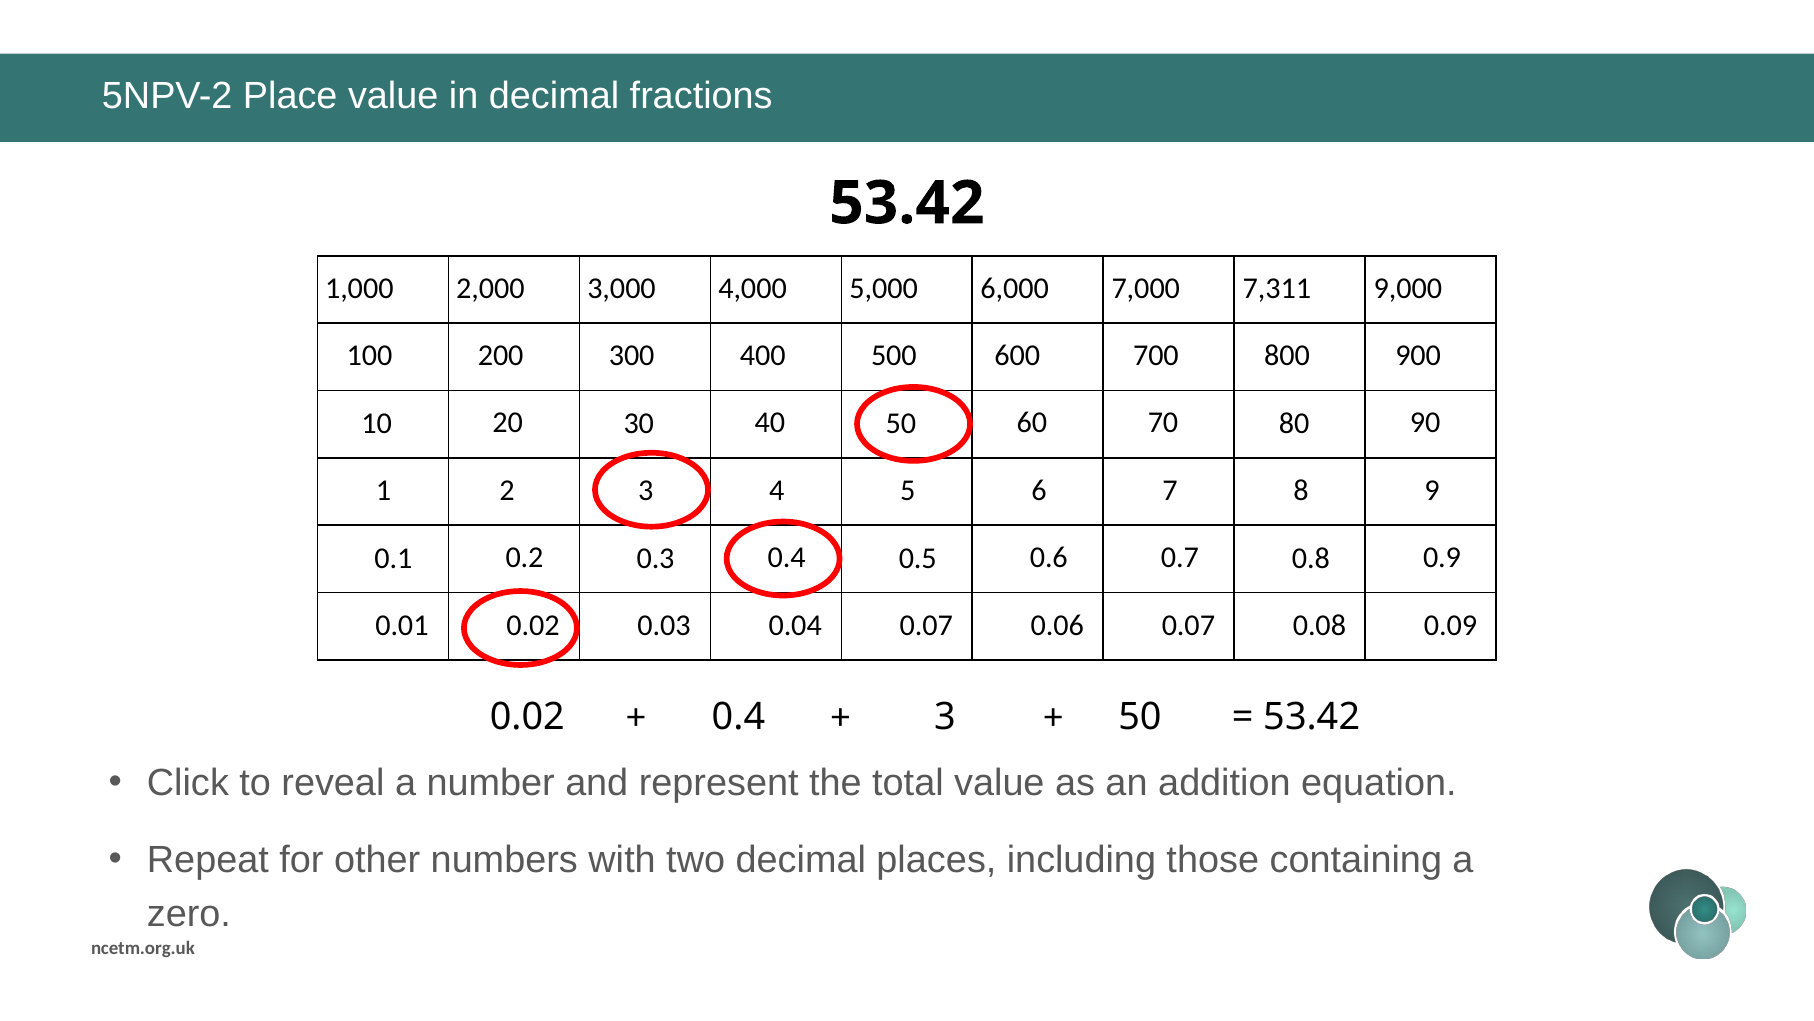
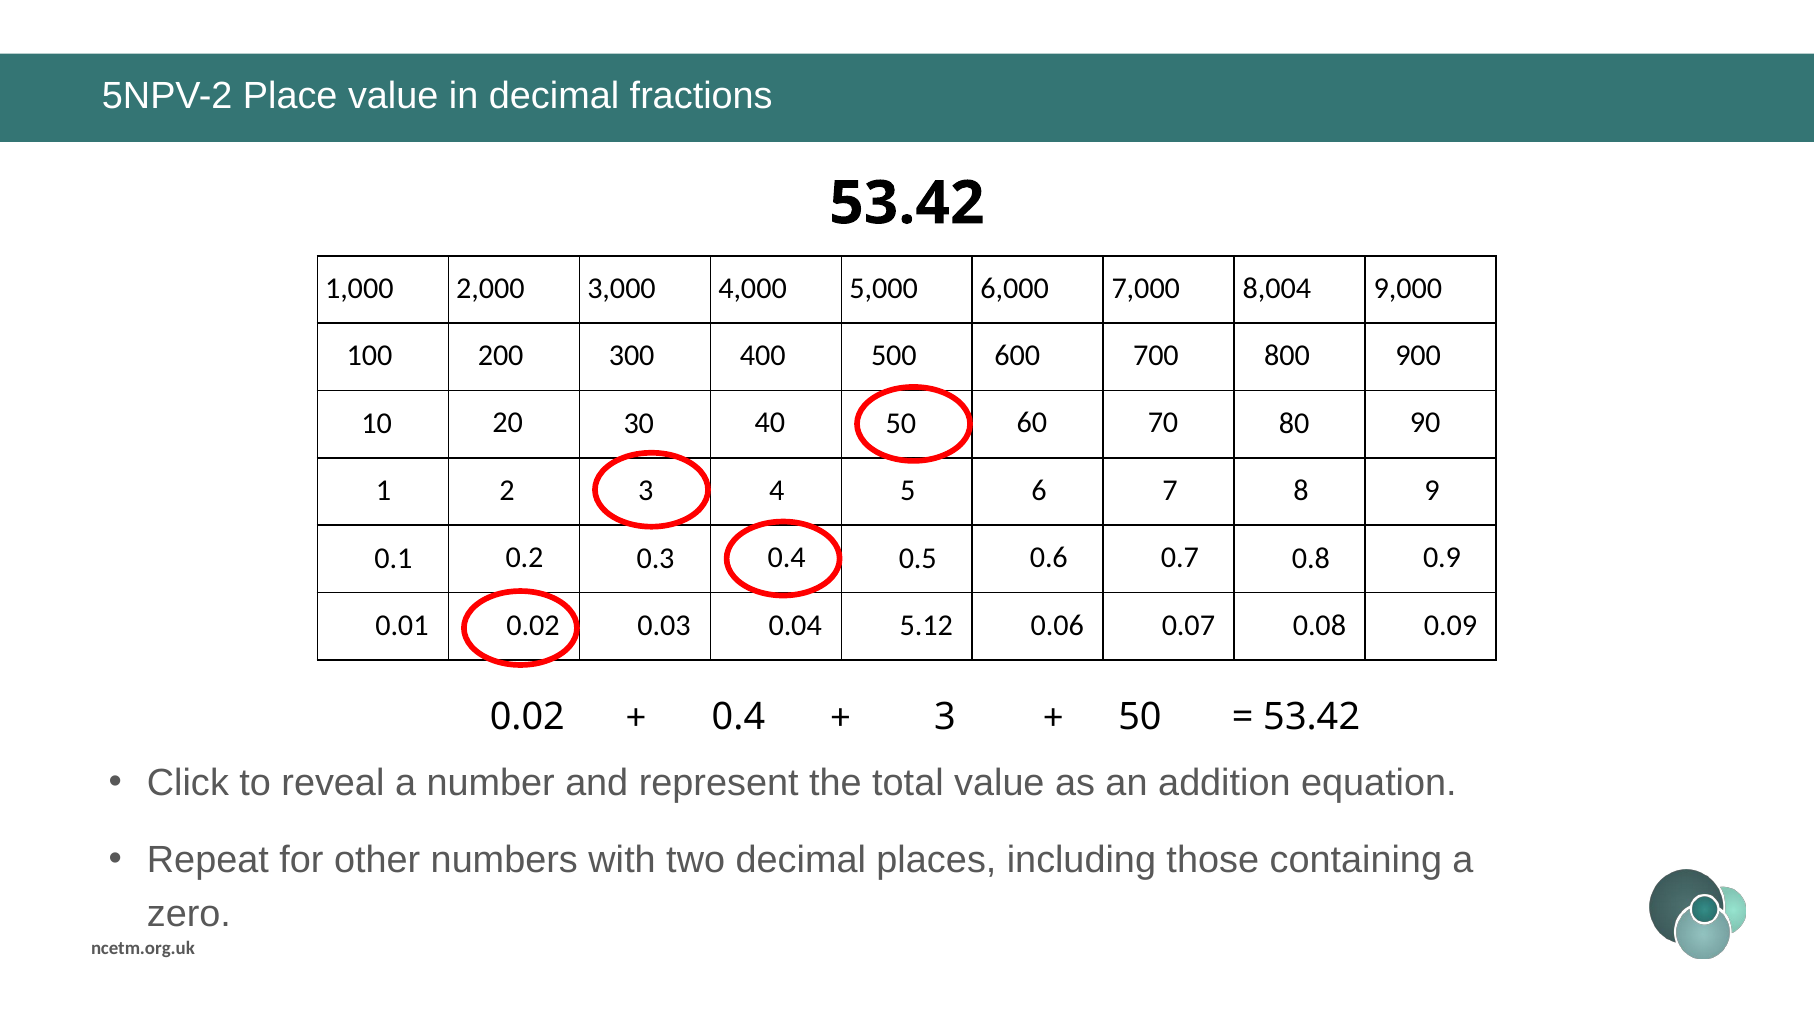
7,311: 7,311 -> 8,004 (1277, 288)
0.07: 0.07 -> 5.12 (926, 625)
